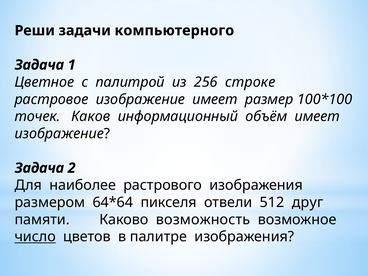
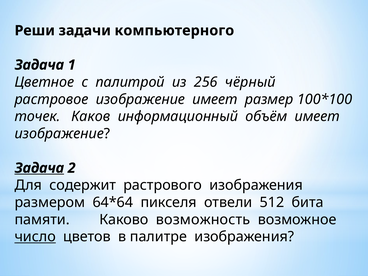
строке: строке -> чёрный (250, 82)
Задача underline: none -> present (39, 168)
наиболее: наиболее -> содержит (83, 185)
друг: друг -> бита (308, 202)
